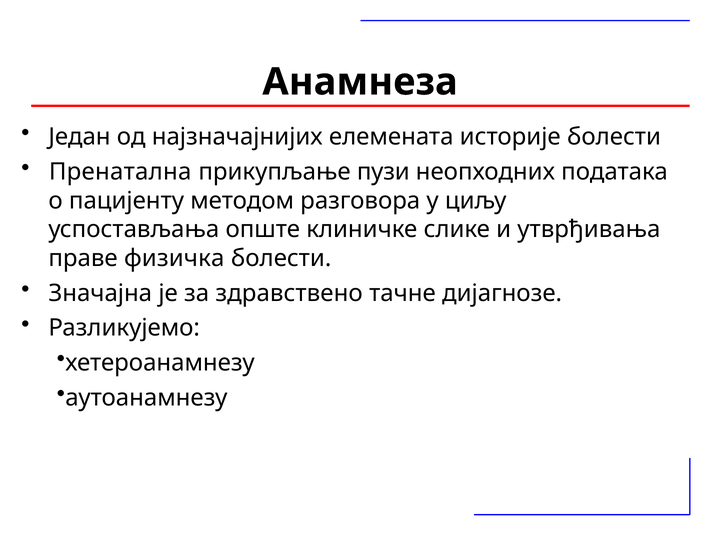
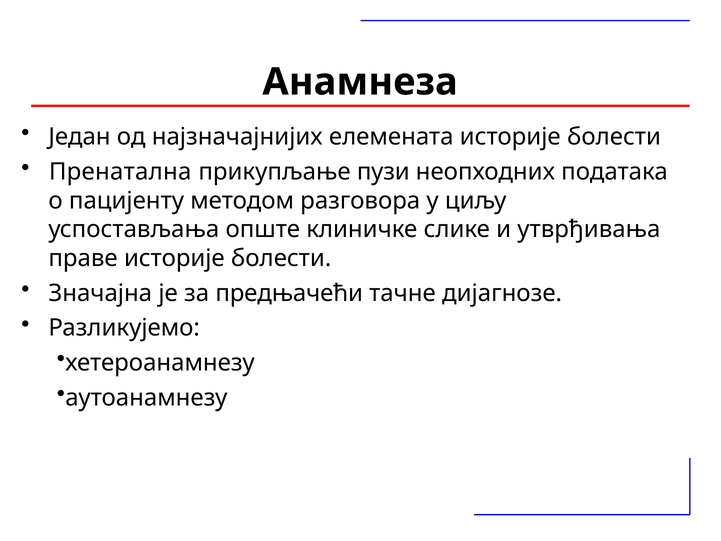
праве физичка: физичка -> историје (174, 258)
здравствено: здравствено -> предњачећи (289, 293)
